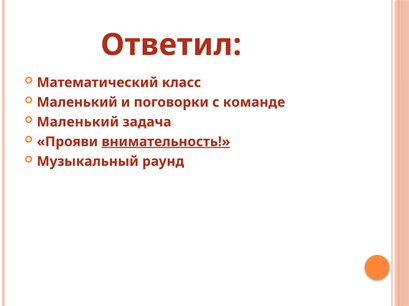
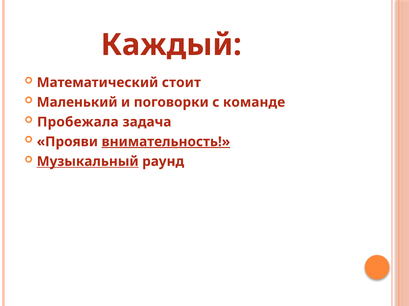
Ответил: Ответил -> Каждый (171, 45)
класс: класс -> стоит (181, 83)
Маленький: Маленький -> Пробежала (78, 122)
Музыкальный underline: none -> present (88, 162)
